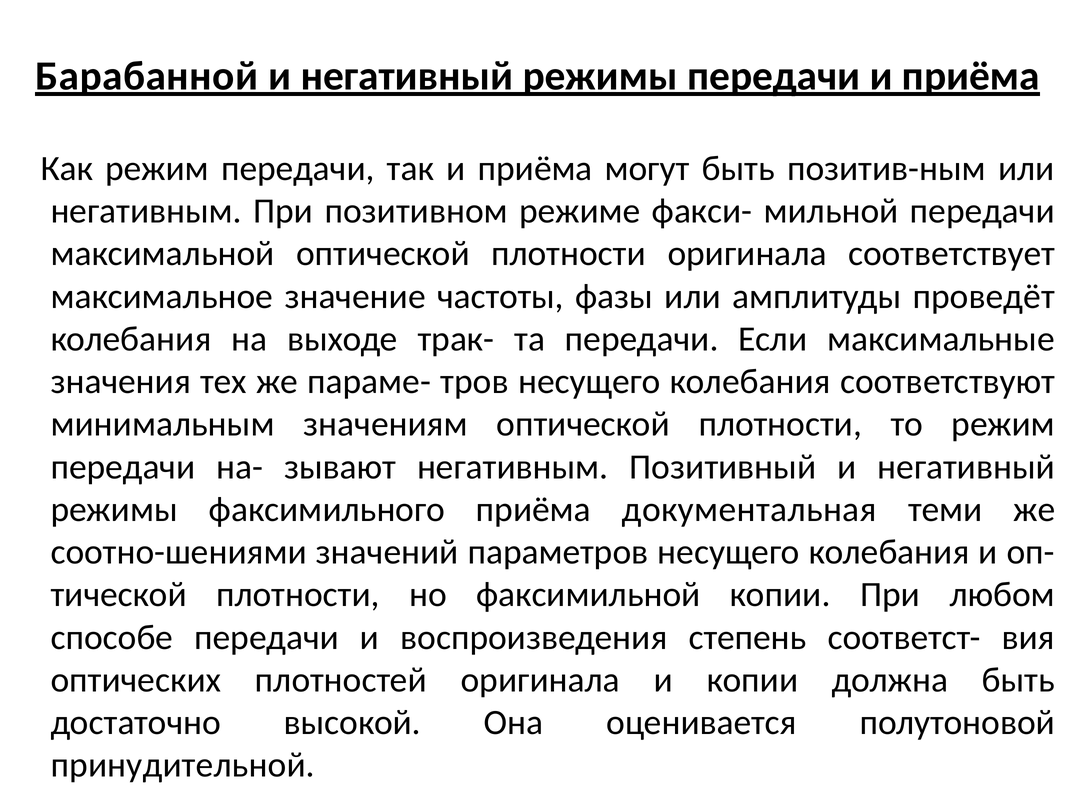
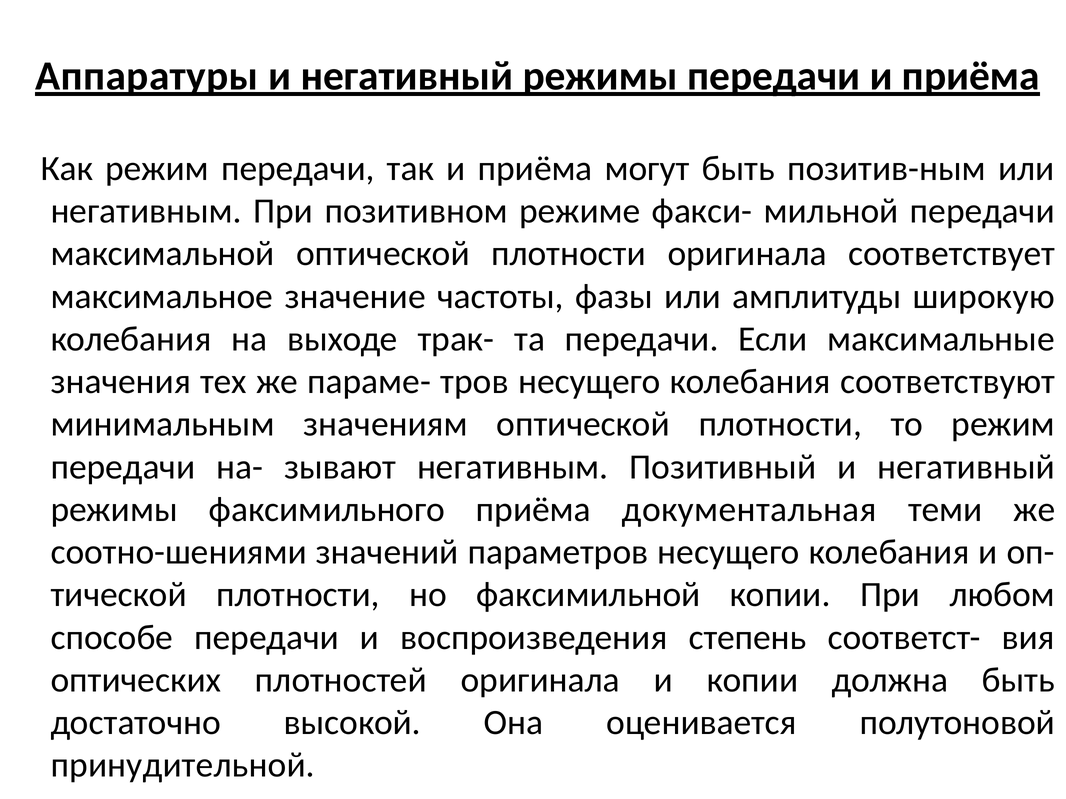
Барабанной: Барабанной -> Аппаратуры (147, 76)
проведёт: проведёт -> широкую (984, 297)
